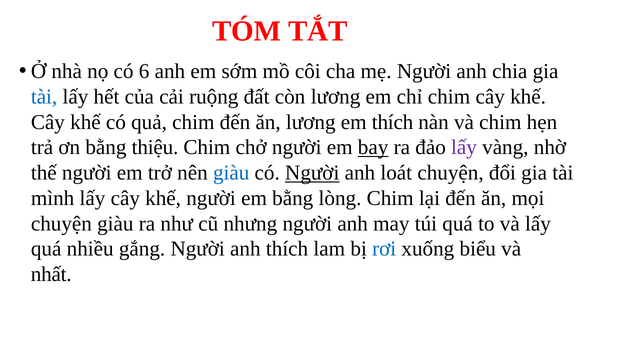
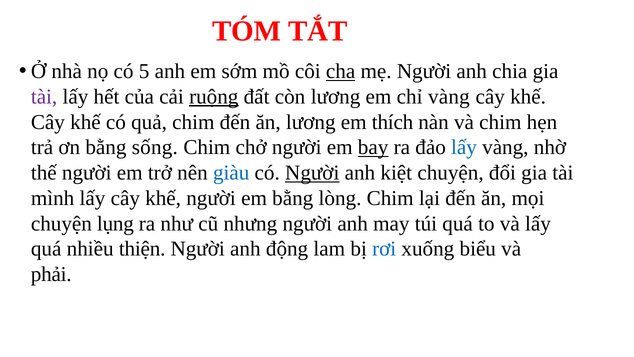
6: 6 -> 5 (144, 71)
cha underline: none -> present (341, 71)
tài colour: blue -> purple (44, 97)
ruộng underline: none -> present (214, 97)
chỉ chim: chim -> vàng (449, 97)
thiệu: thiệu -> sống (155, 147)
lấy colour: purple -> blue (464, 147)
loát: loát -> kiệt (396, 173)
chuyện giàu: giàu -> lụng (115, 223)
gắng: gắng -> thiện (142, 249)
anh thích: thích -> động (287, 249)
nhất: nhất -> phải (51, 274)
